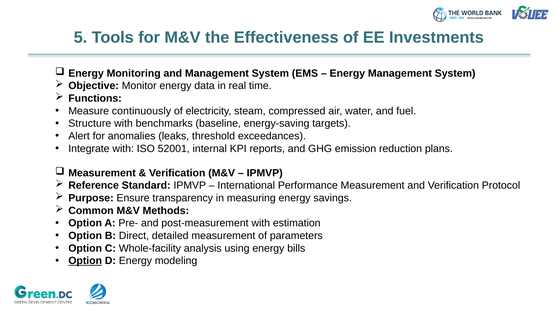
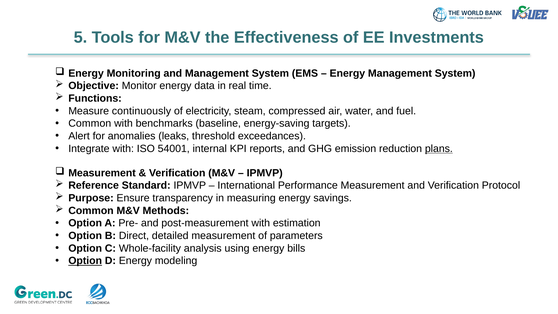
Structure: Structure -> Common (90, 123)
52001: 52001 -> 54001 (174, 149)
plans underline: none -> present (439, 149)
